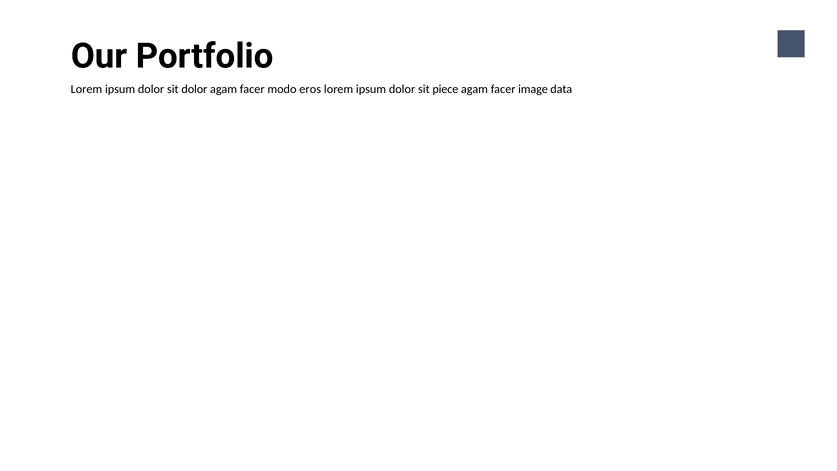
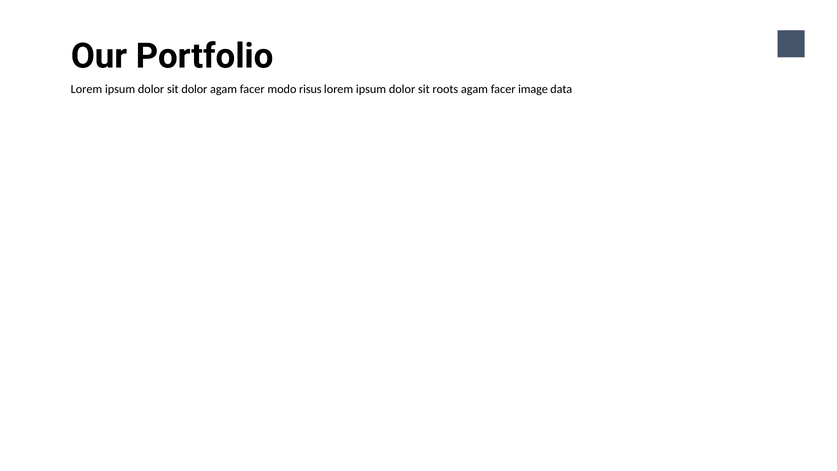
eros: eros -> risus (310, 89)
piece: piece -> roots (445, 89)
